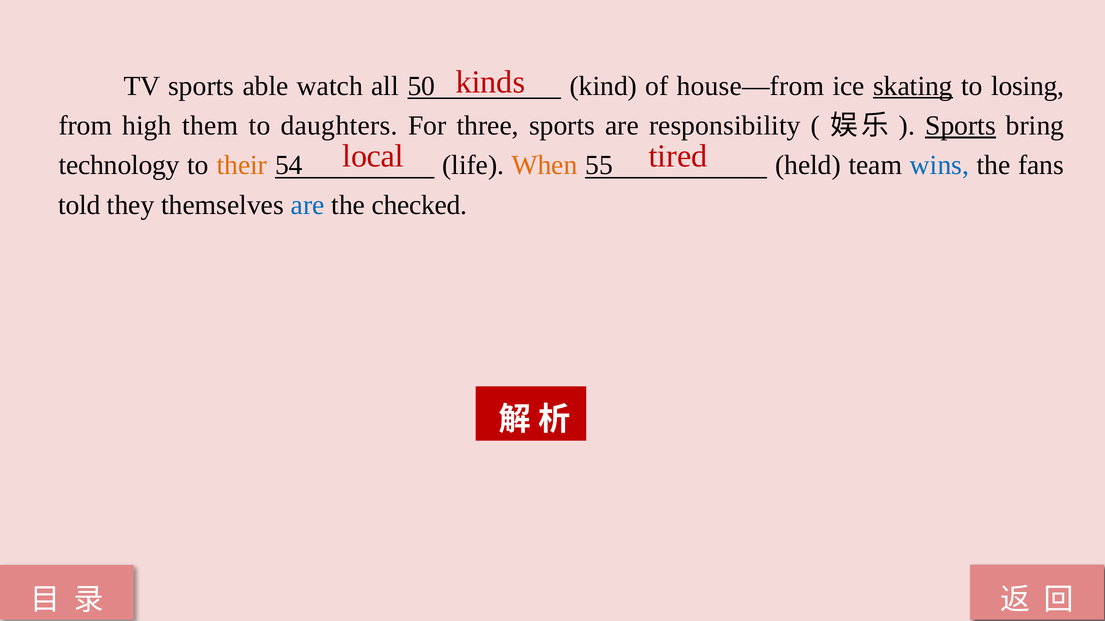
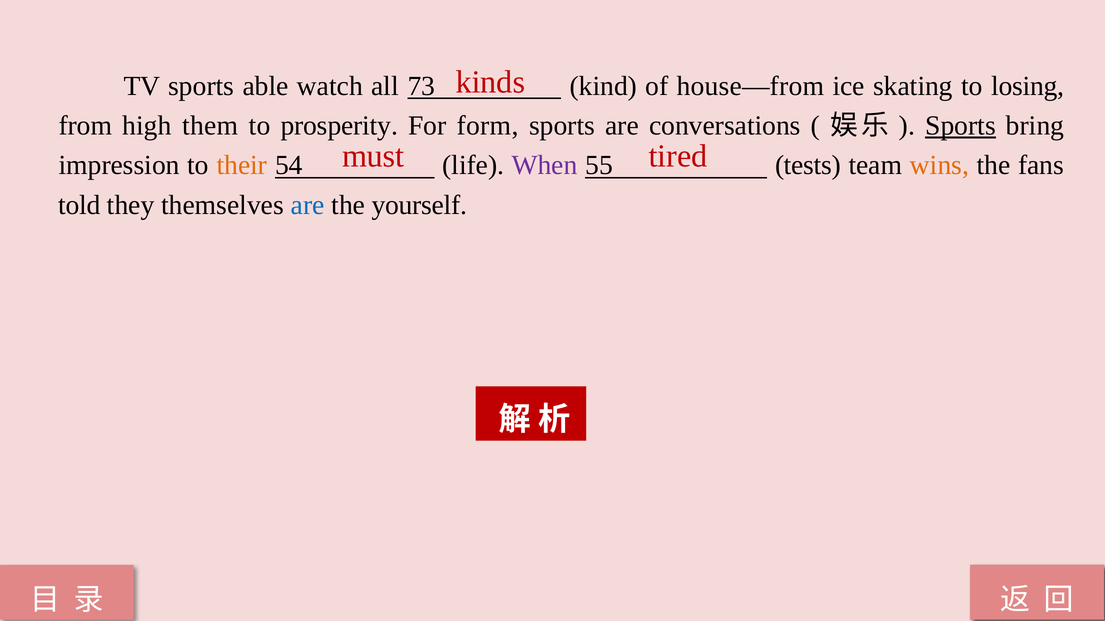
50: 50 -> 73 (421, 86)
skating underline: present -> none (913, 86)
daughters: daughters -> prosperity (339, 126)
three: three -> form (488, 126)
responsibility: responsibility -> conversations (725, 126)
local: local -> must (373, 156)
technology: technology -> impression (119, 166)
When colour: orange -> purple (544, 166)
held: held -> tests (808, 166)
wins colour: blue -> orange (939, 166)
checked: checked -> yourself (419, 205)
